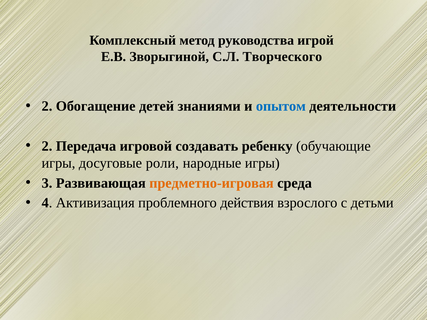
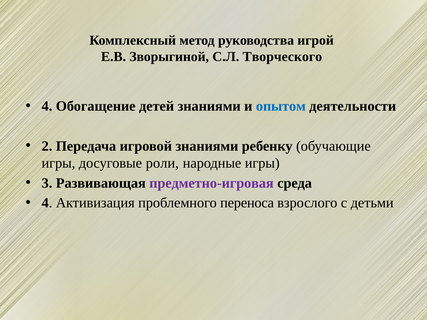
2: 2 -> 4 (47, 106)
игровой создавать: создавать -> знаниями (207, 146)
предметно-игровая colour: orange -> purple (212, 183)
действия: действия -> переноса (247, 203)
